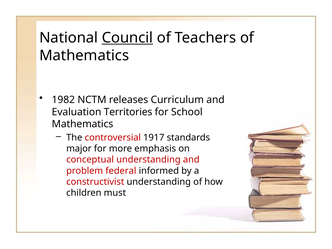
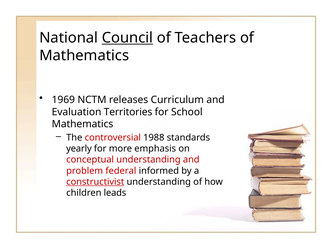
1982: 1982 -> 1969 (63, 100)
1917: 1917 -> 1988 (154, 137)
major: major -> yearly (79, 149)
constructivist underline: none -> present (95, 182)
must: must -> leads (115, 193)
